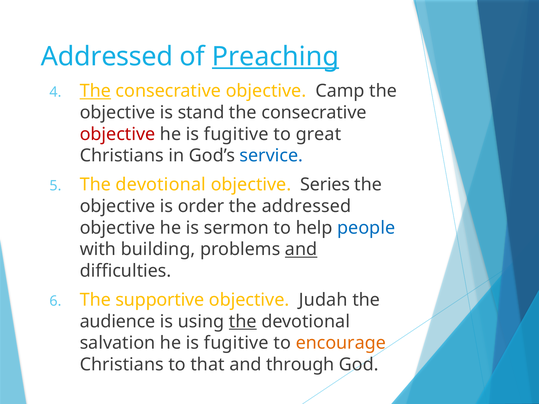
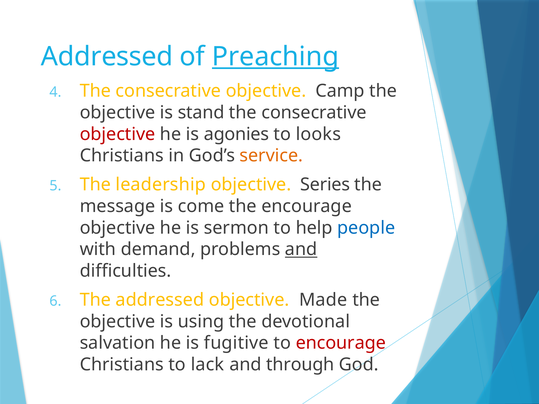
The underline: present -> none (95, 91)
fugitive: fugitive -> agonies (236, 134)
great: great -> looks (318, 134)
service colour: blue -> orange (271, 156)
devotional: devotional -> leadership (161, 185)
objective: objective -> message (118, 206)
order: order -> come (201, 206)
the addressed: addressed -> encourage (307, 206)
building: building -> demand (158, 249)
The supportive: supportive -> addressed (160, 300)
Judah: Judah -> Made (323, 300)
audience: audience -> objective (118, 322)
the underline: present -> none (243, 322)
encourage colour: orange -> red (341, 343)
that: that -> lack (207, 365)
